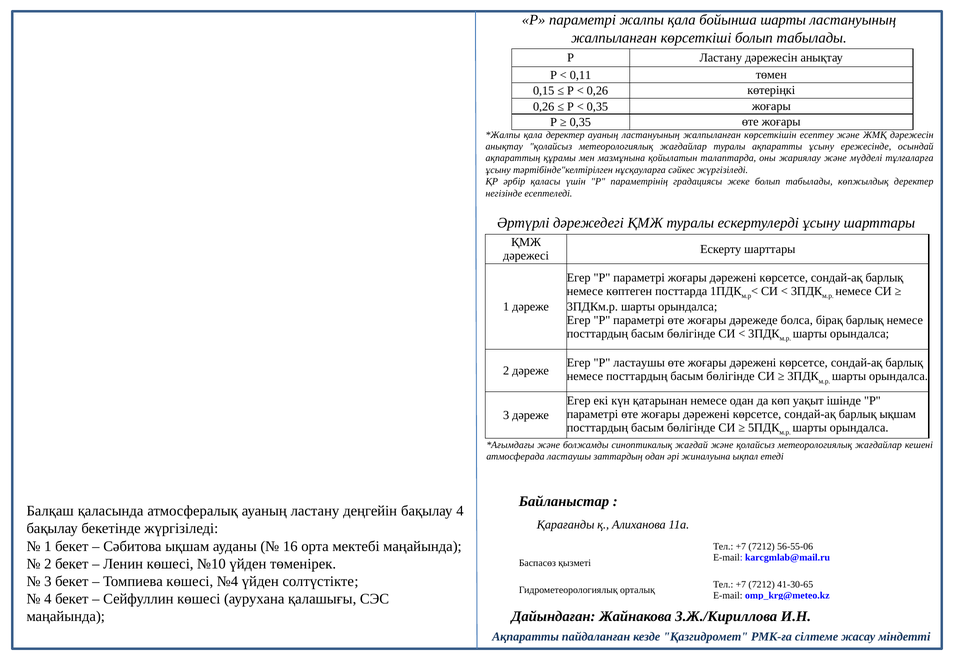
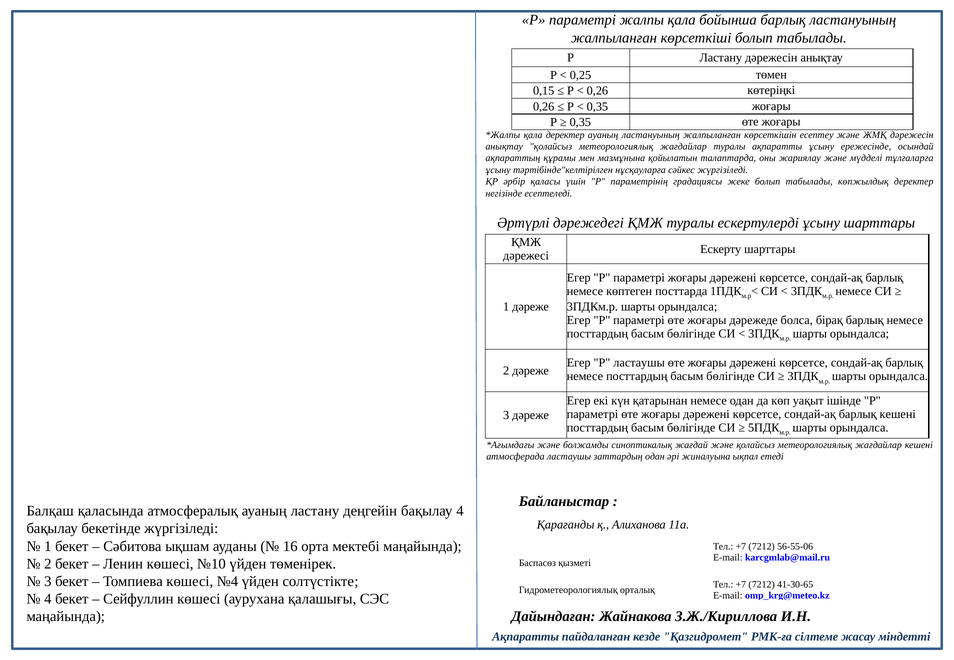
бойынша шарты: шарты -> барлық (783, 20)
0,11: 0,11 -> 0,25 (580, 75)
барлық ықшам: ықшам -> кешені (898, 414)
